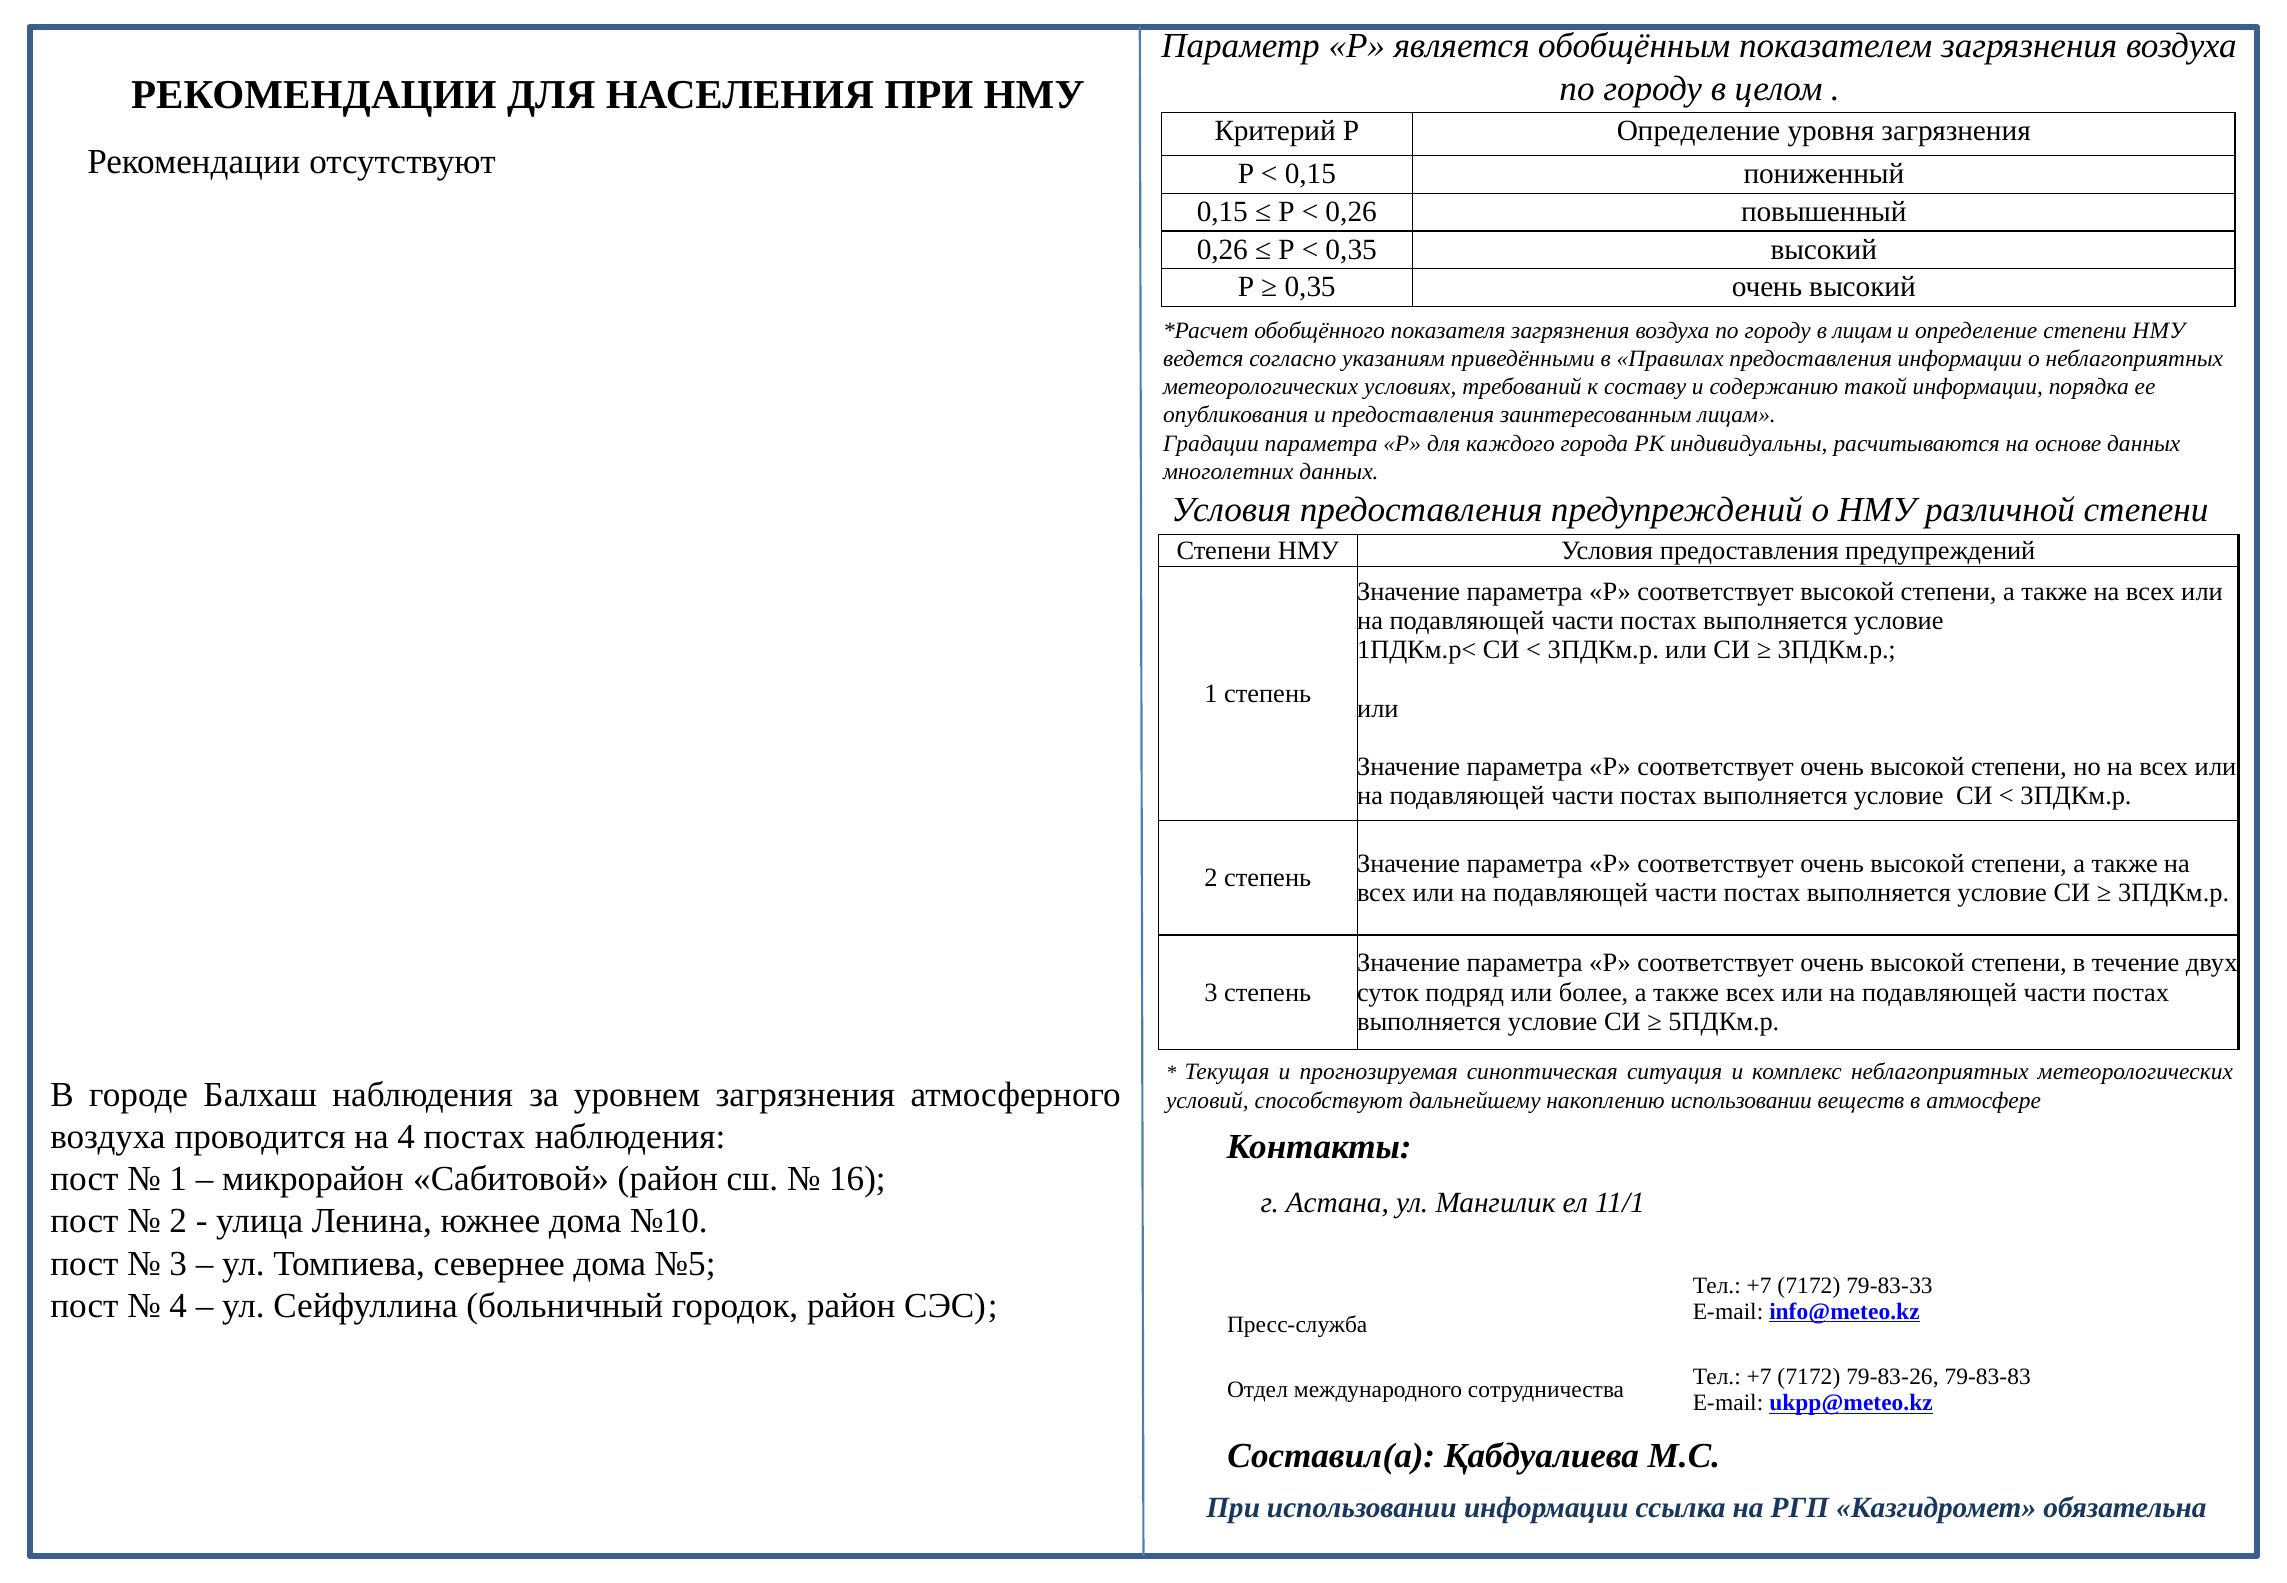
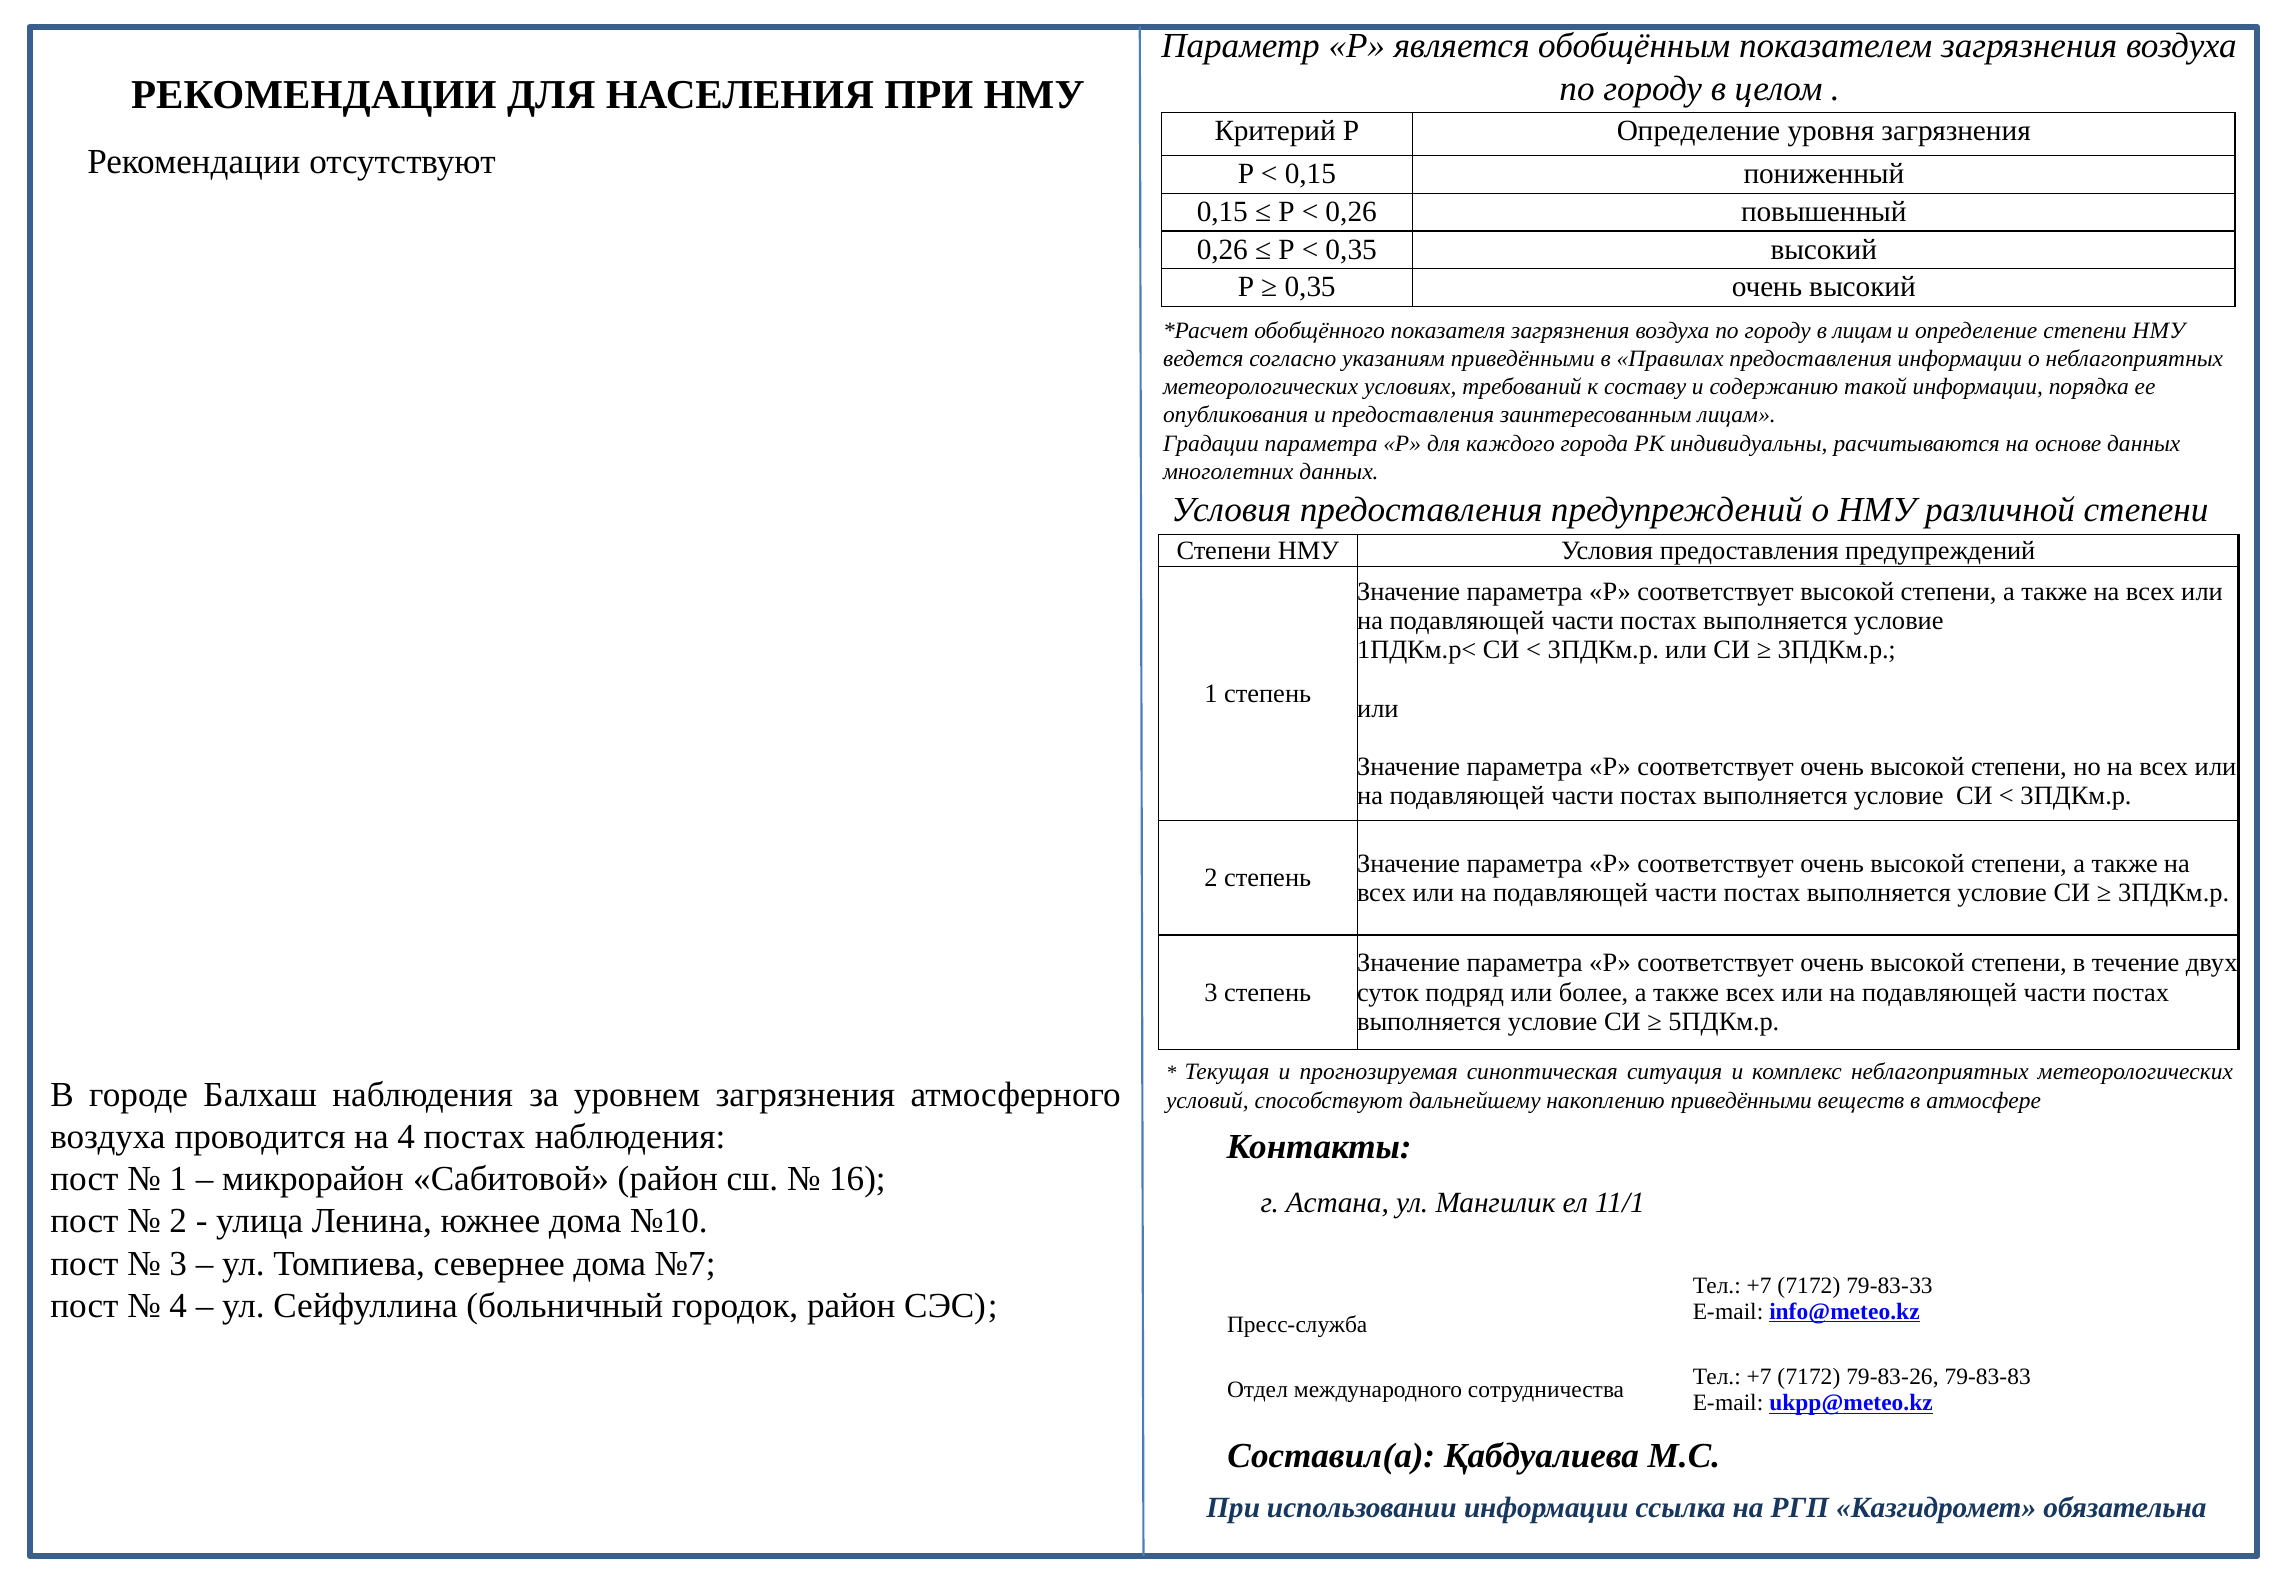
накоплению использовании: использовании -> приведёнными (1741, 1100)
№5: №5 -> №7 (685, 1264)
